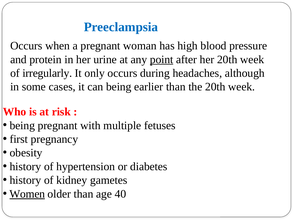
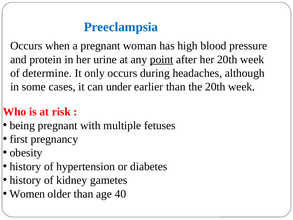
irregularly: irregularly -> determine (47, 73)
can being: being -> under (119, 87)
Women underline: present -> none (27, 194)
